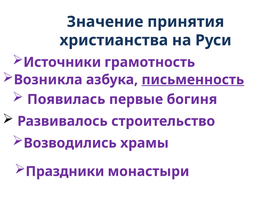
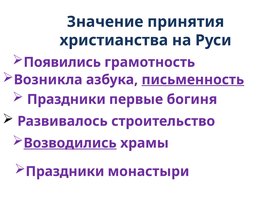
Источники: Источники -> Появились (62, 62)
Появилась: Появилась -> Праздники (66, 99)
Возводились underline: none -> present (70, 143)
